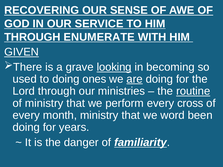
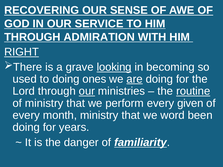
ENUMERATE: ENUMERATE -> ADMIRATION (99, 37)
GIVEN: GIVEN -> RIGHT (22, 52)
our underline: none -> present (87, 91)
cross: cross -> given (190, 103)
